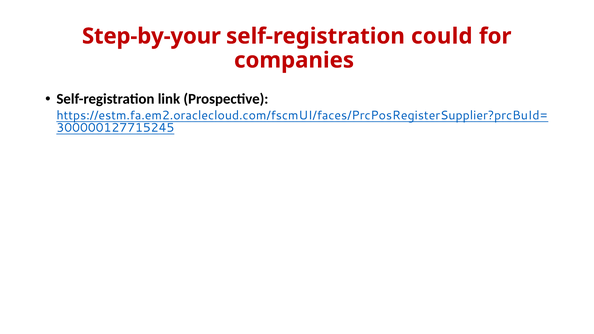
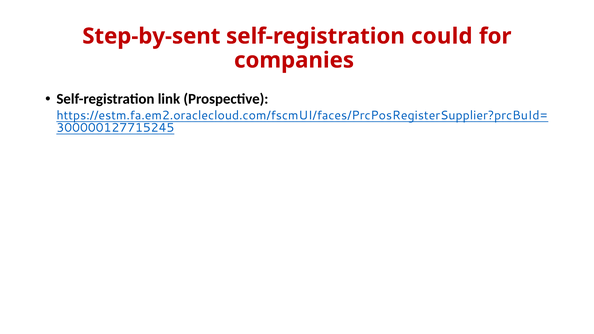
Step-by-your: Step-by-your -> Step-by-sent (151, 36)
